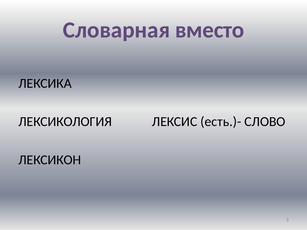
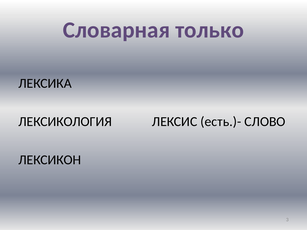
вместо: вместо -> только (210, 30)
